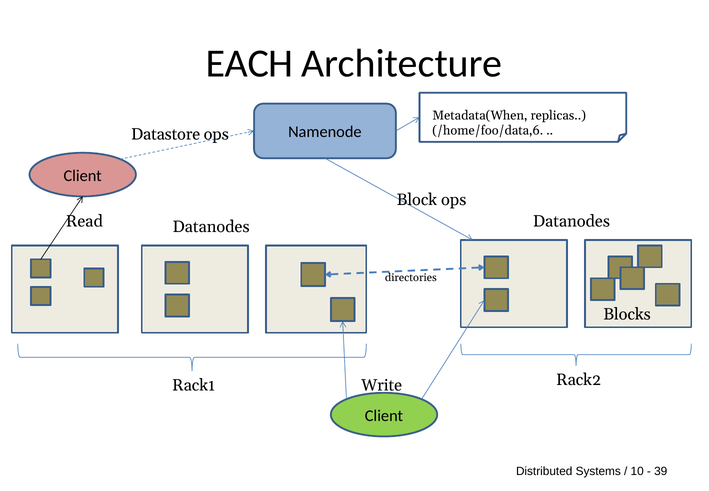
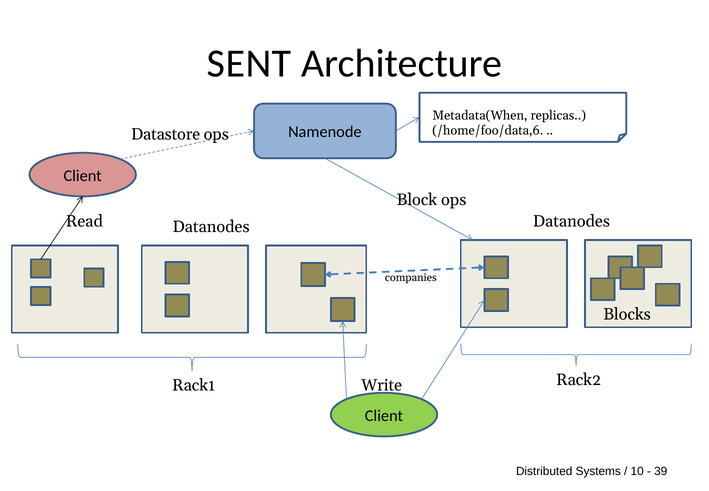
EACH: EACH -> SENT (249, 63)
directories: directories -> companies (411, 278)
